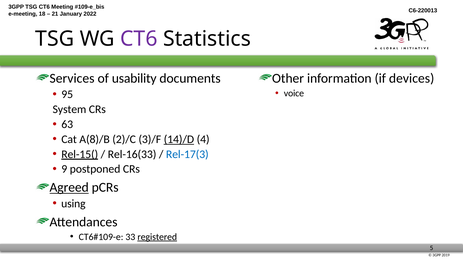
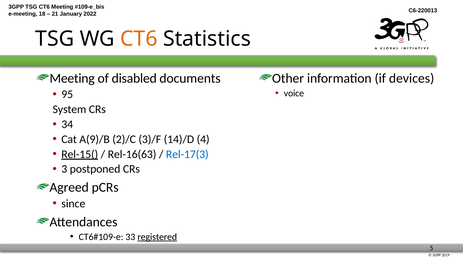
CT6 colour: purple -> orange (139, 39)
Services: Services -> Meeting (72, 78)
usability: usability -> disabled (134, 78)
63: 63 -> 34 (67, 124)
A(8)/B: A(8)/B -> A(9)/B (95, 139)
14)/D underline: present -> none (179, 139)
Rel-16(33: Rel-16(33 -> Rel-16(63 (132, 154)
9: 9 -> 3 (64, 169)
Agreed underline: present -> none (69, 187)
using: using -> since (73, 203)
